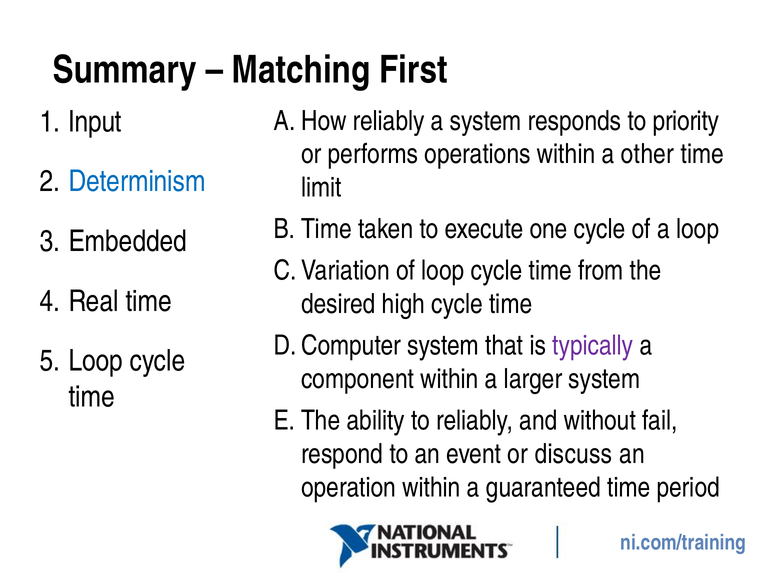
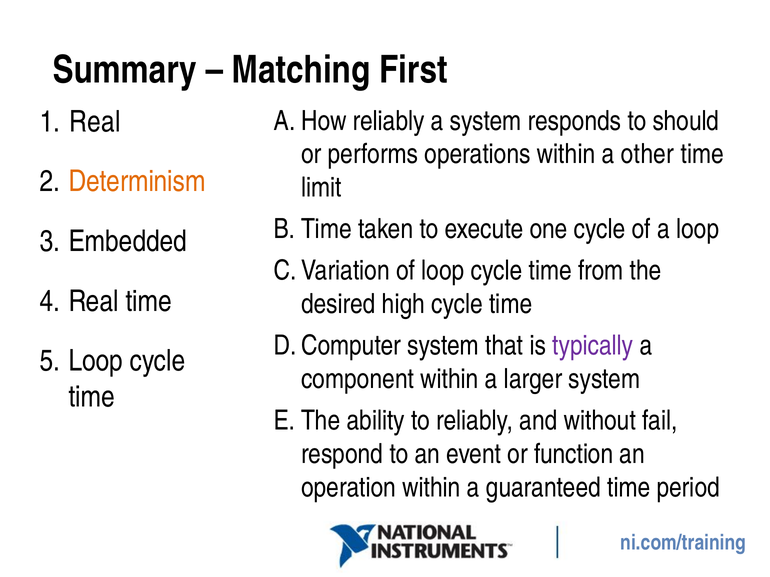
Input: Input -> Real (95, 122)
priority: priority -> should (686, 121)
Determinism colour: blue -> orange (137, 182)
discuss: discuss -> function (574, 454)
